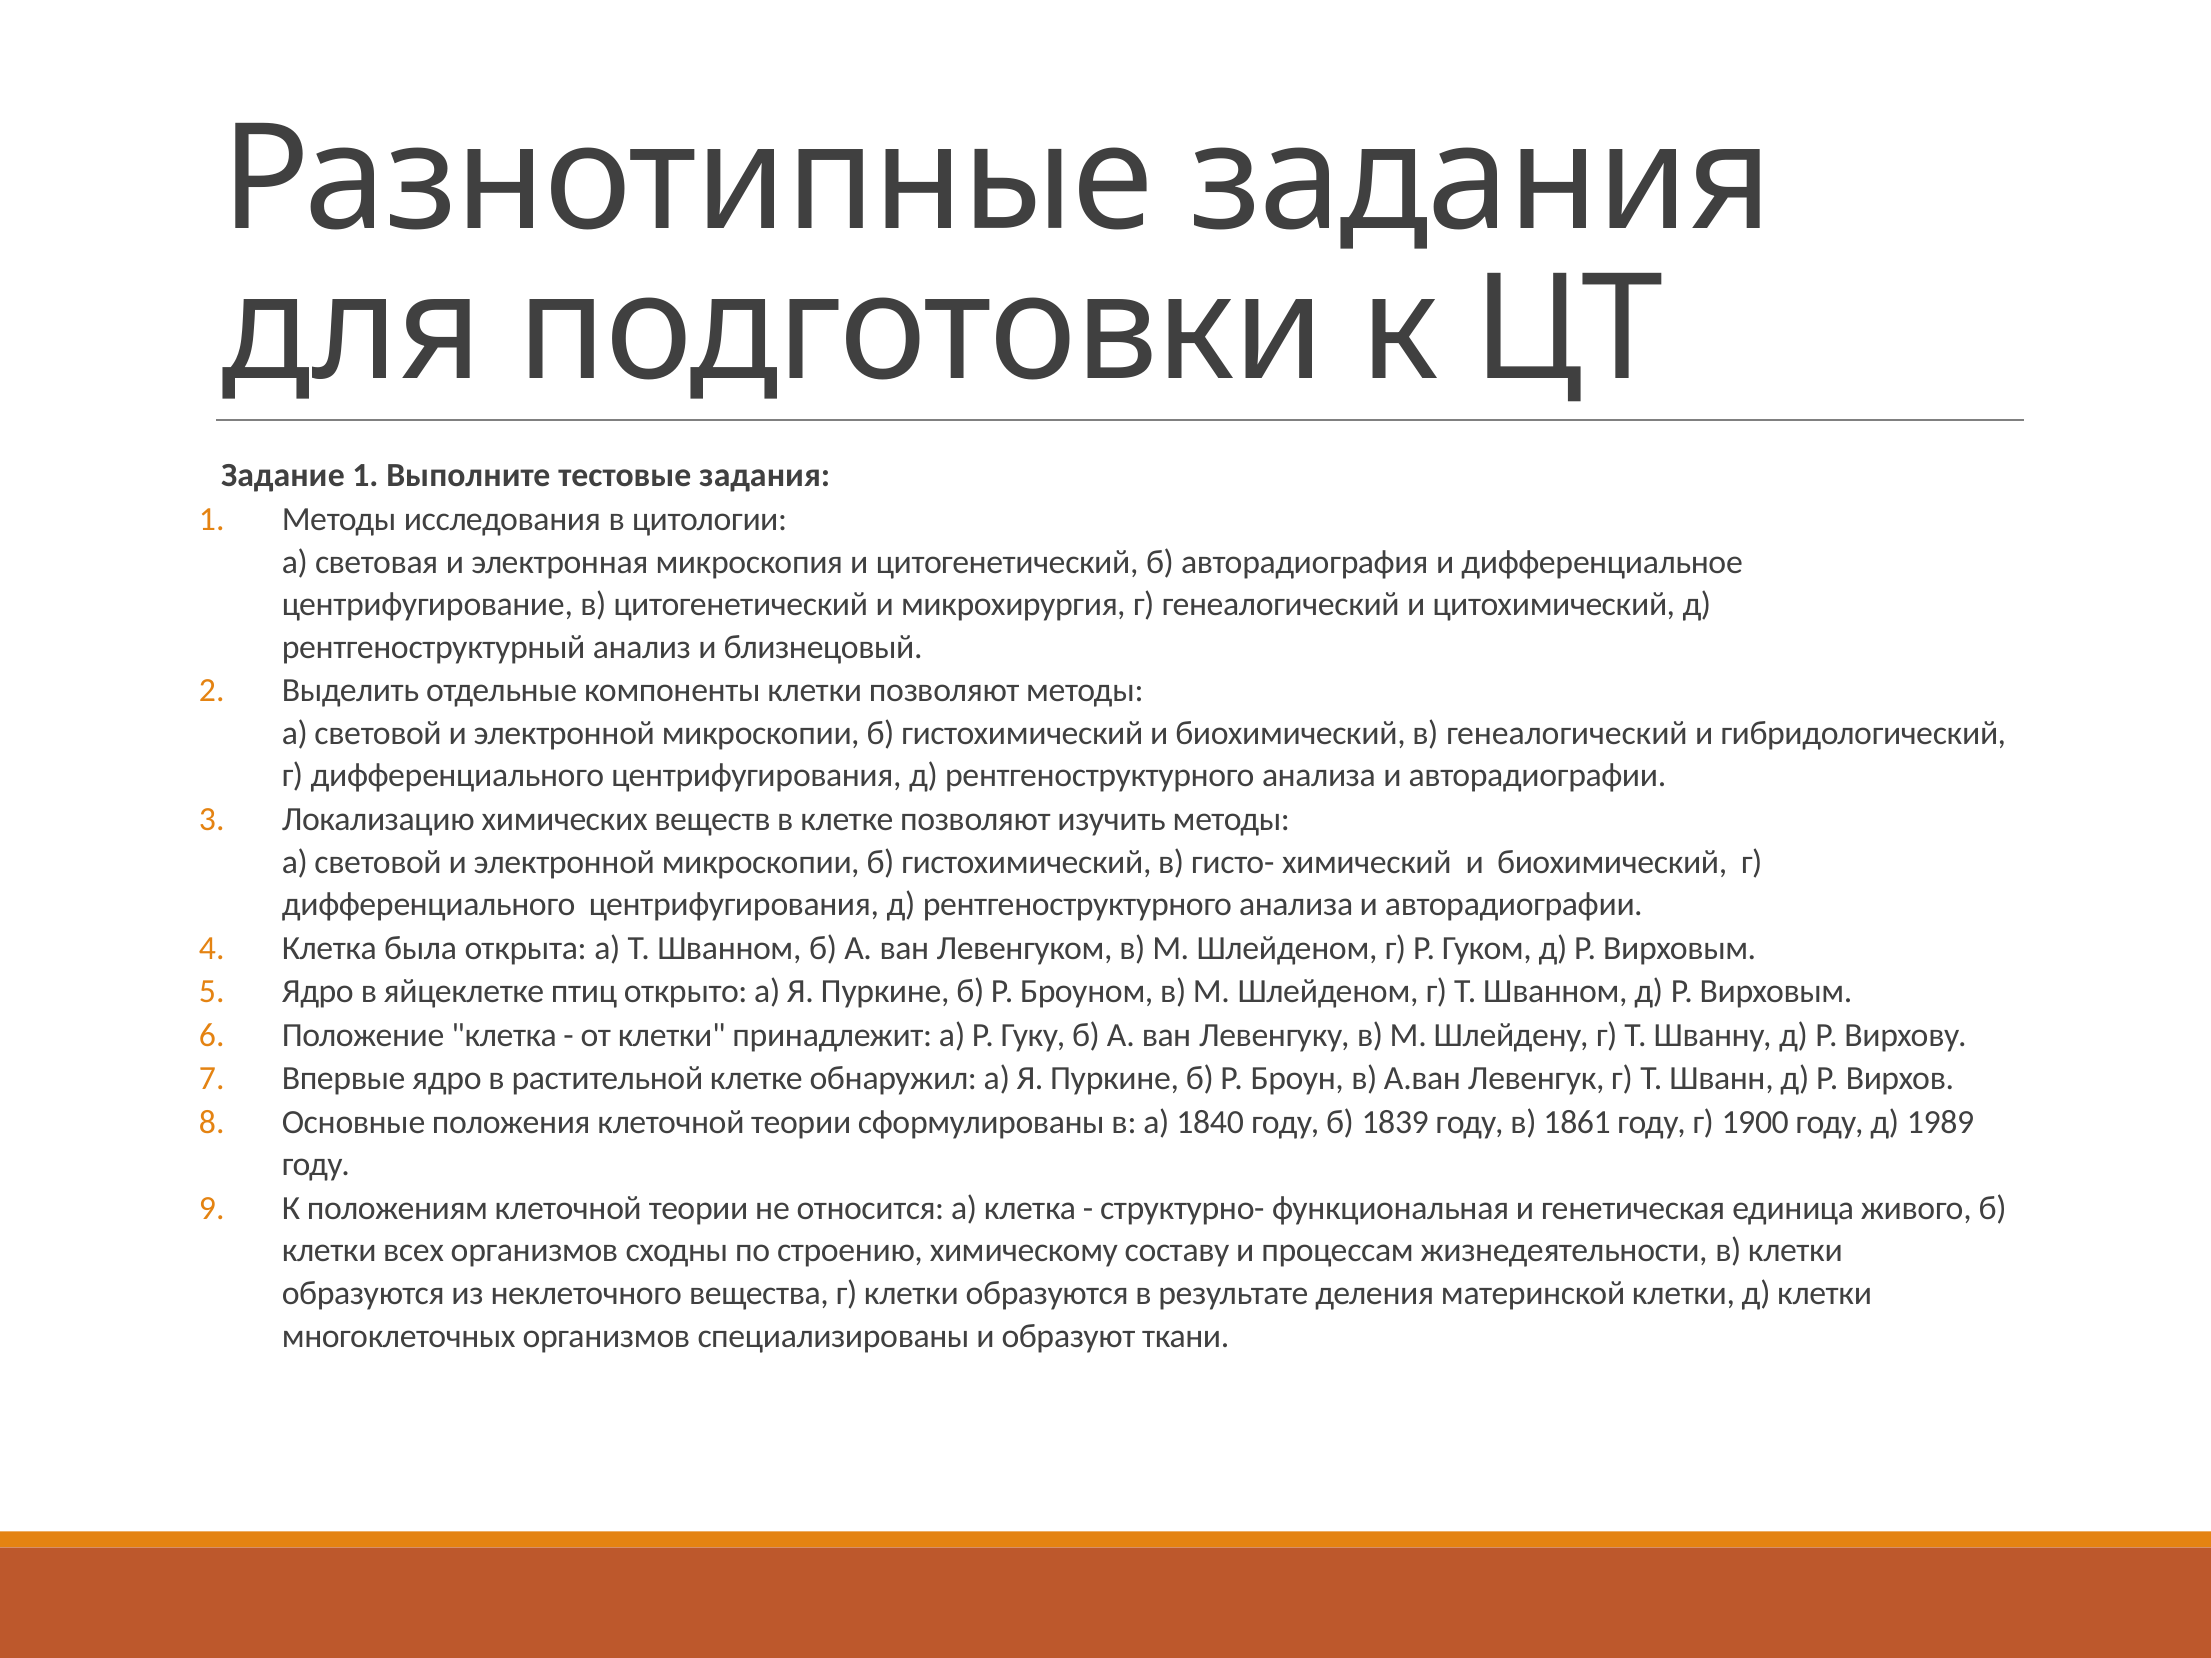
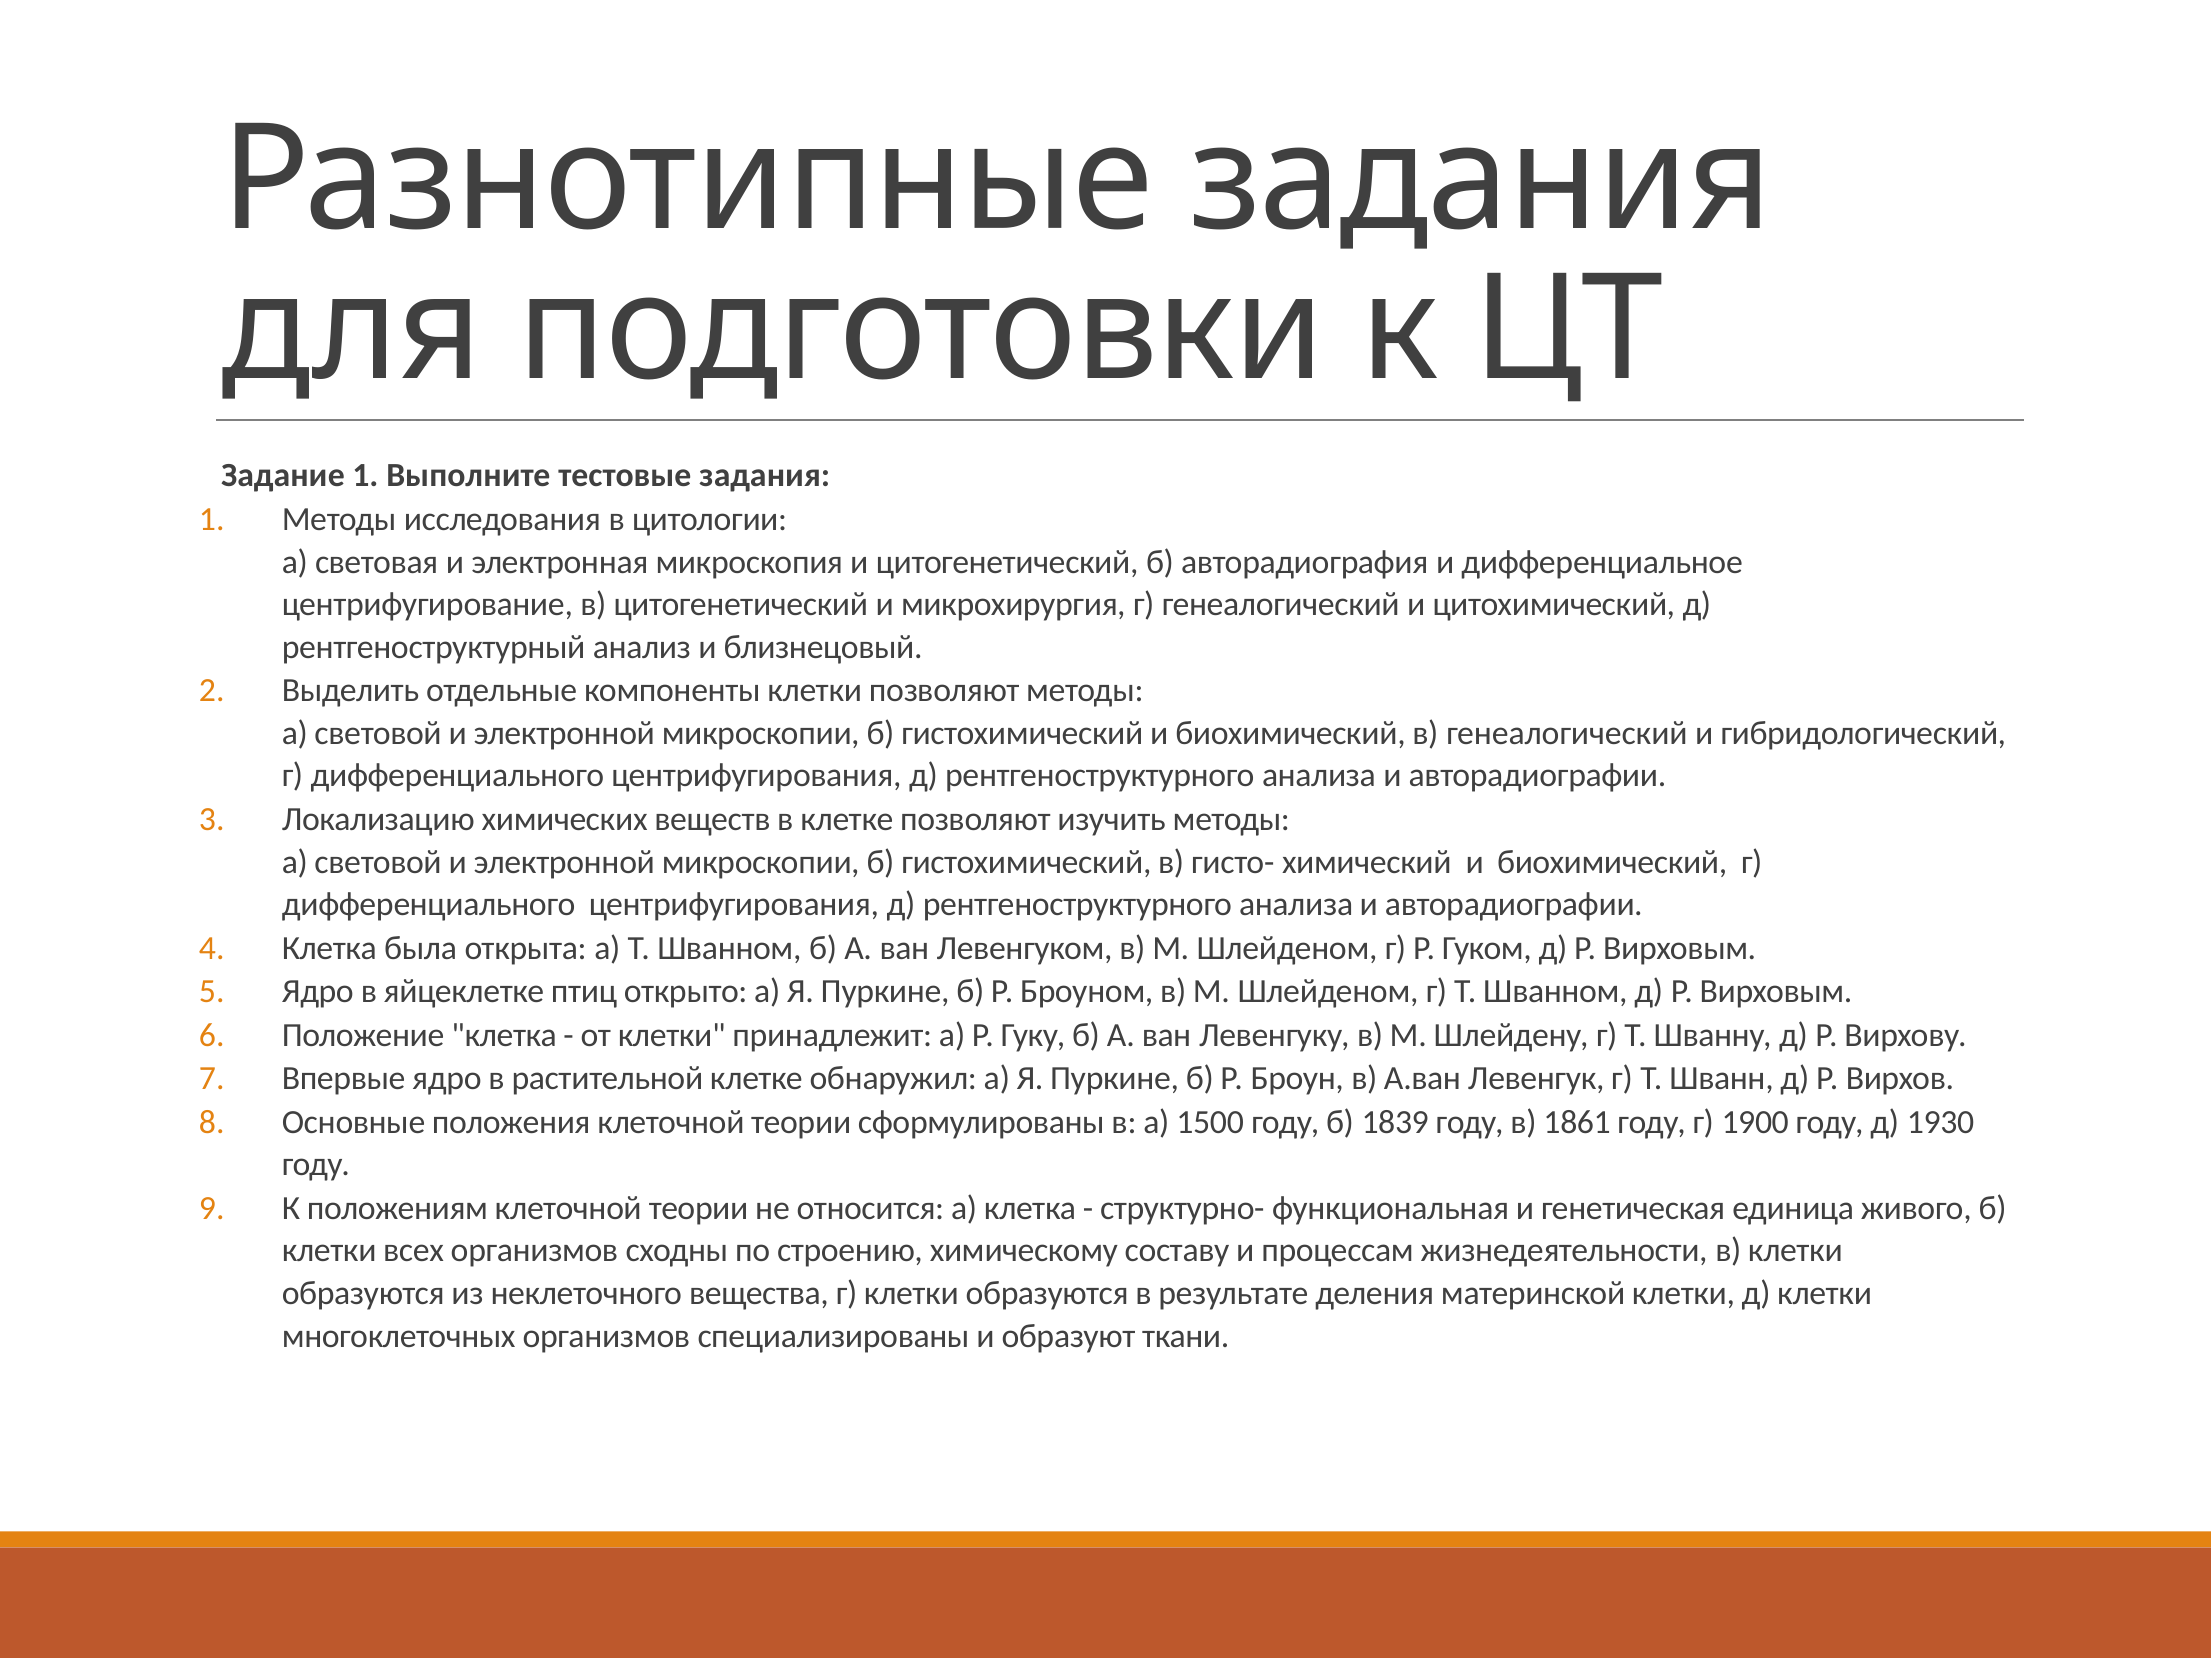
1840: 1840 -> 1500 (1210, 1122)
1989: 1989 -> 1930 (1940, 1122)
